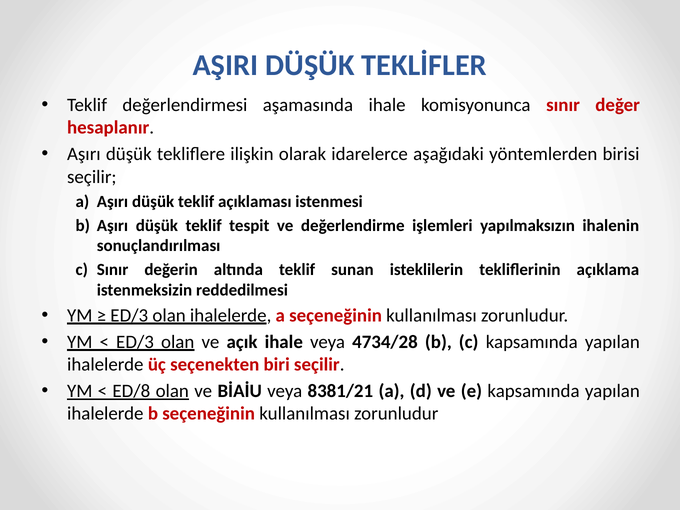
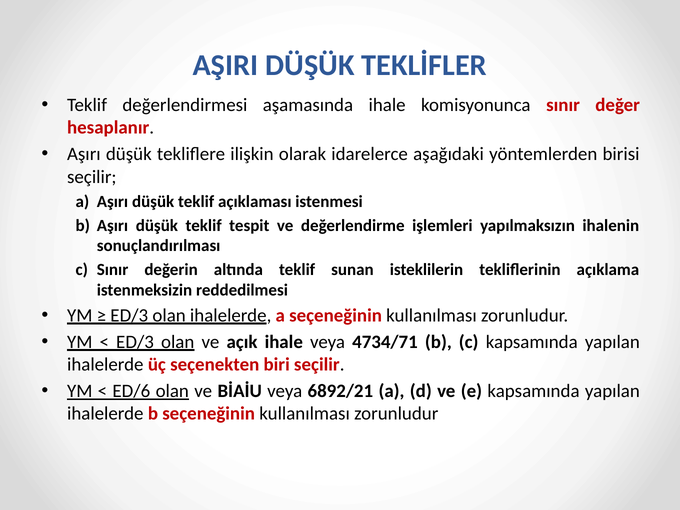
4734/28: 4734/28 -> 4734/71 (385, 342)
ED/8: ED/8 -> ED/6 (131, 391)
8381/21: 8381/21 -> 6892/21 (340, 391)
